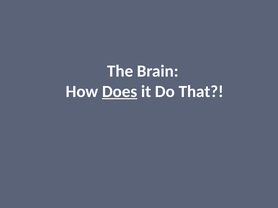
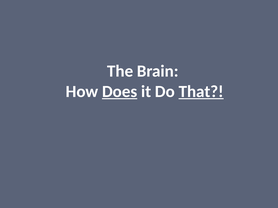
That underline: none -> present (201, 92)
